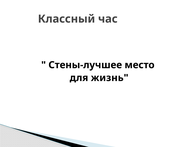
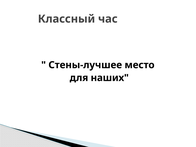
жизнь: жизнь -> наших (110, 78)
